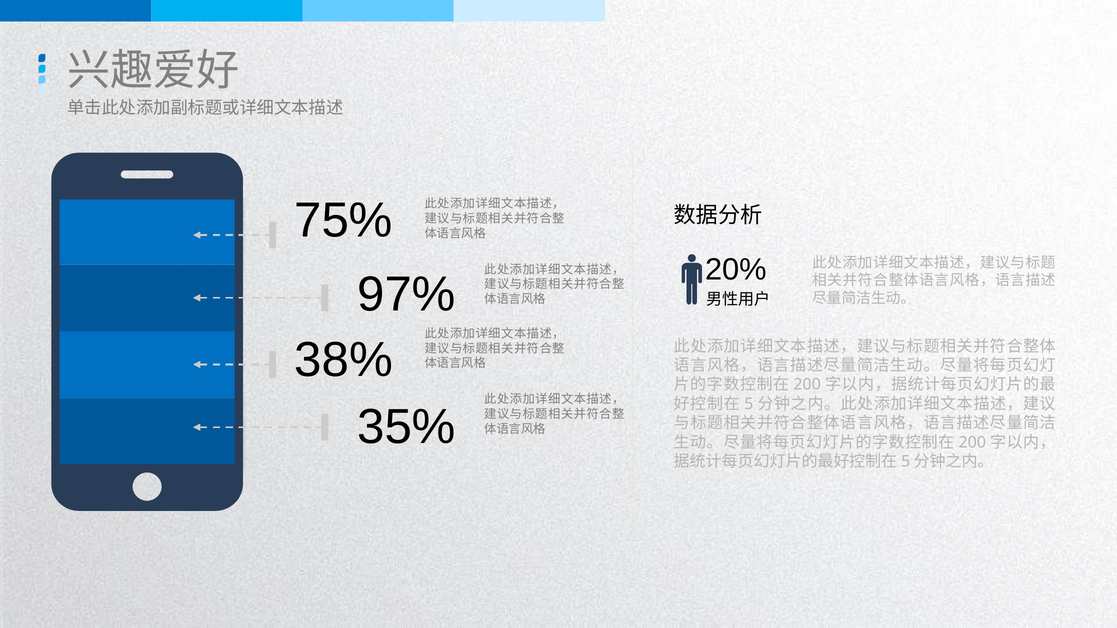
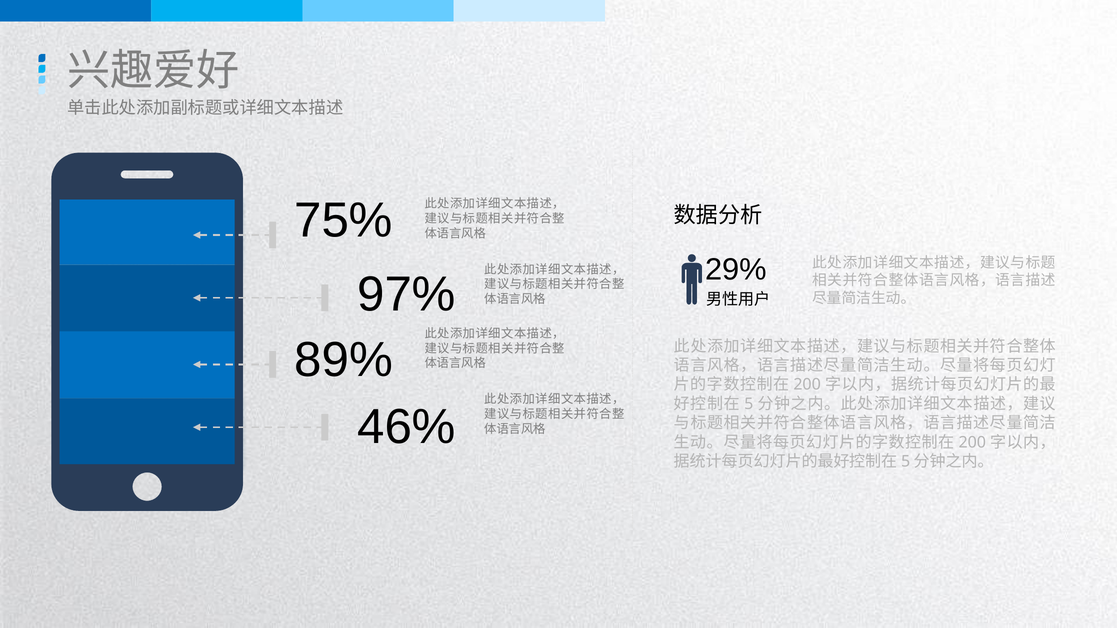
20%: 20% -> 29% (736, 270)
38%: 38% -> 89% (344, 360)
35%: 35% -> 46% (407, 427)
